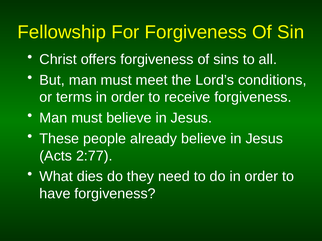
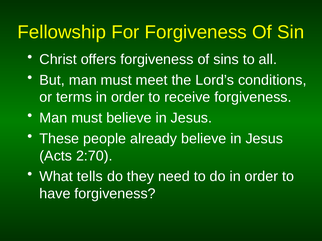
2:77: 2:77 -> 2:70 (94, 156)
dies: dies -> tells (90, 177)
